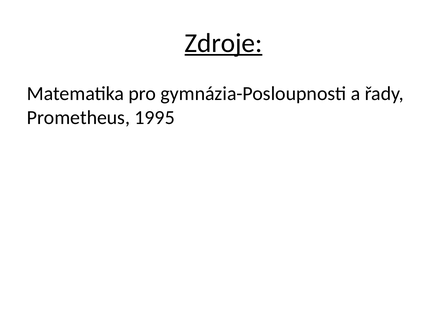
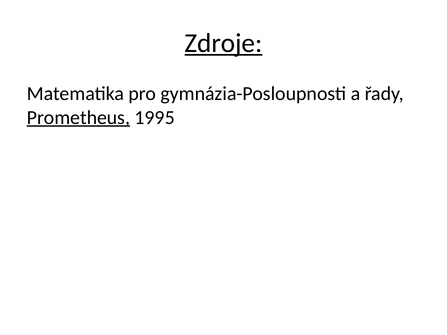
Prometheus underline: none -> present (78, 118)
